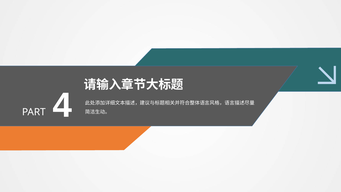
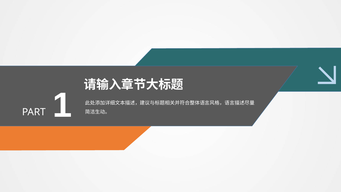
4: 4 -> 1 (62, 105)
